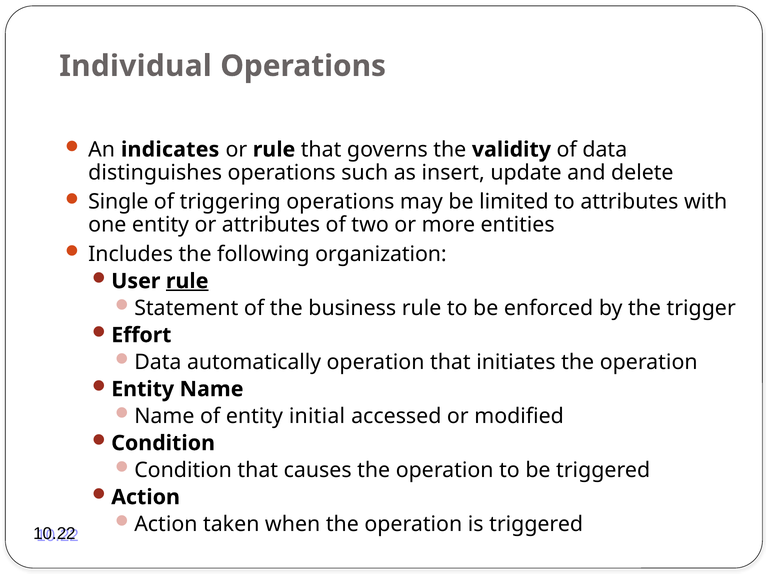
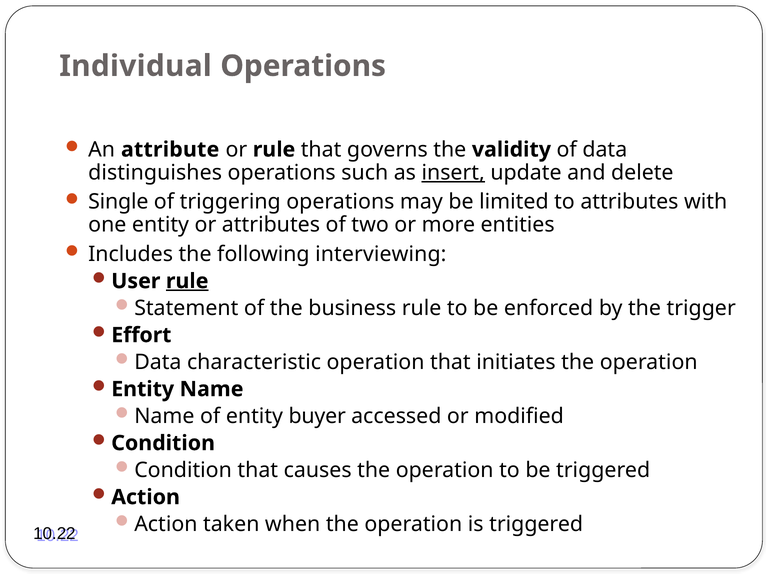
indicates: indicates -> attribute (170, 150)
insert underline: none -> present (453, 173)
organization: organization -> interviewing (381, 254)
automatically: automatically -> characteristic (254, 362)
initial: initial -> buyer (317, 416)
